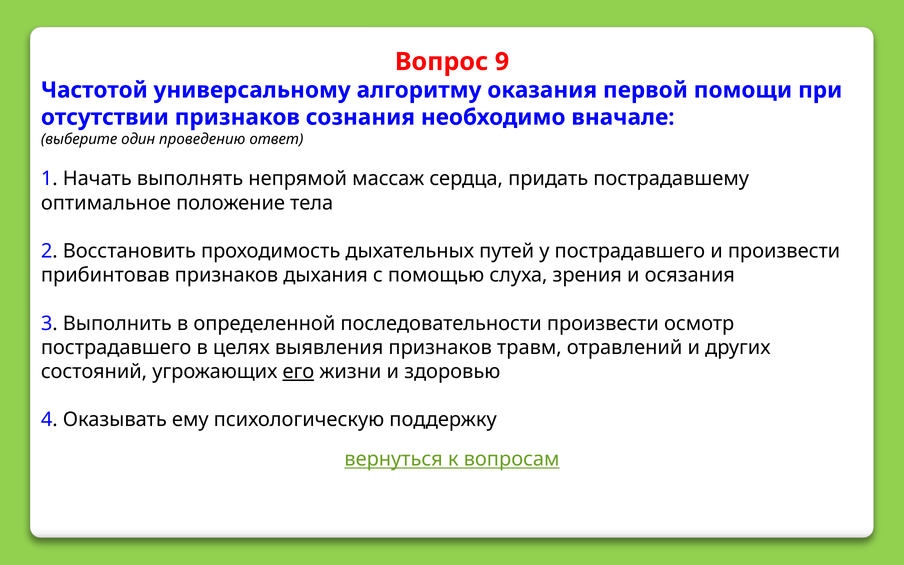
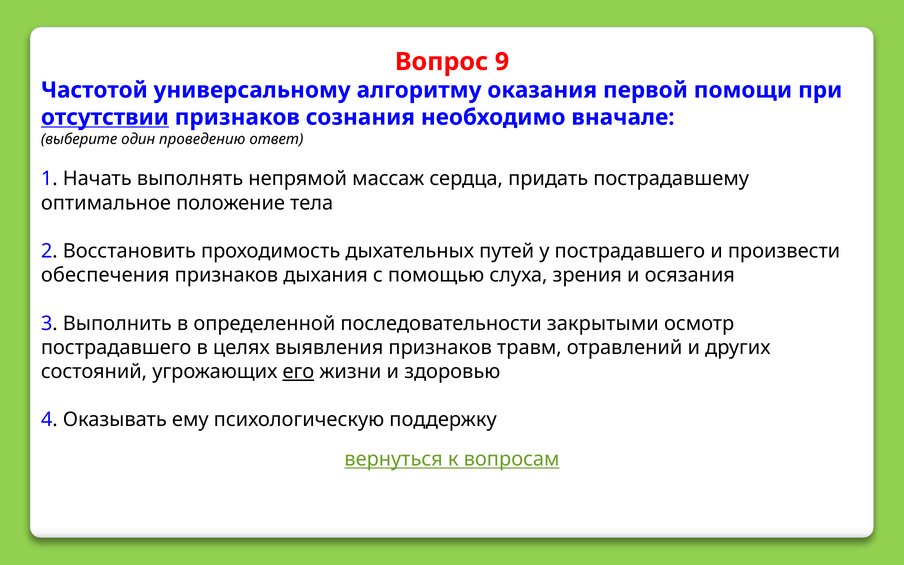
отсутствии underline: none -> present (105, 117)
прибинтовав: прибинтовав -> обеспечения (105, 275)
последовательности произвести: произвести -> закрытыми (603, 323)
